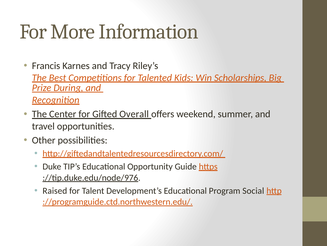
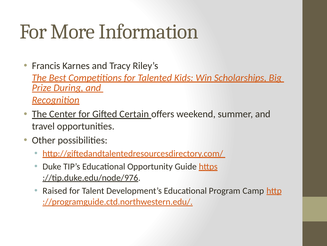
Overall: Overall -> Certain (134, 114)
Social: Social -> Camp (253, 190)
